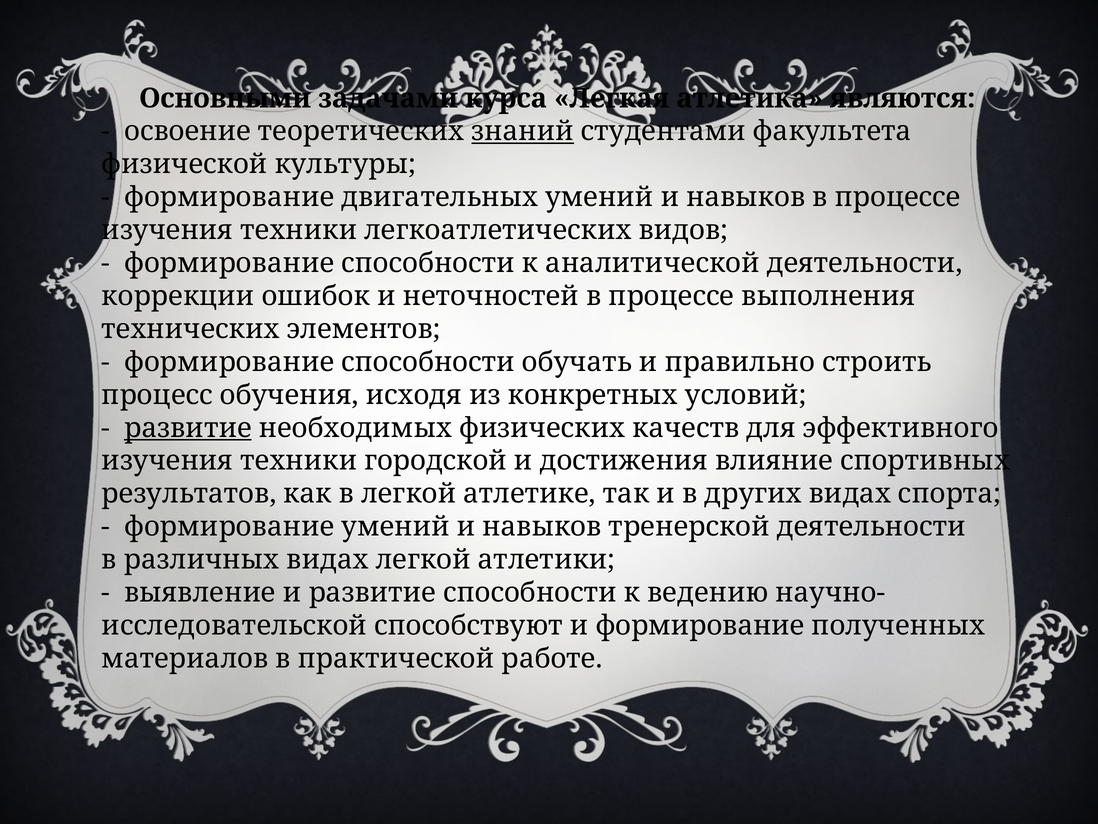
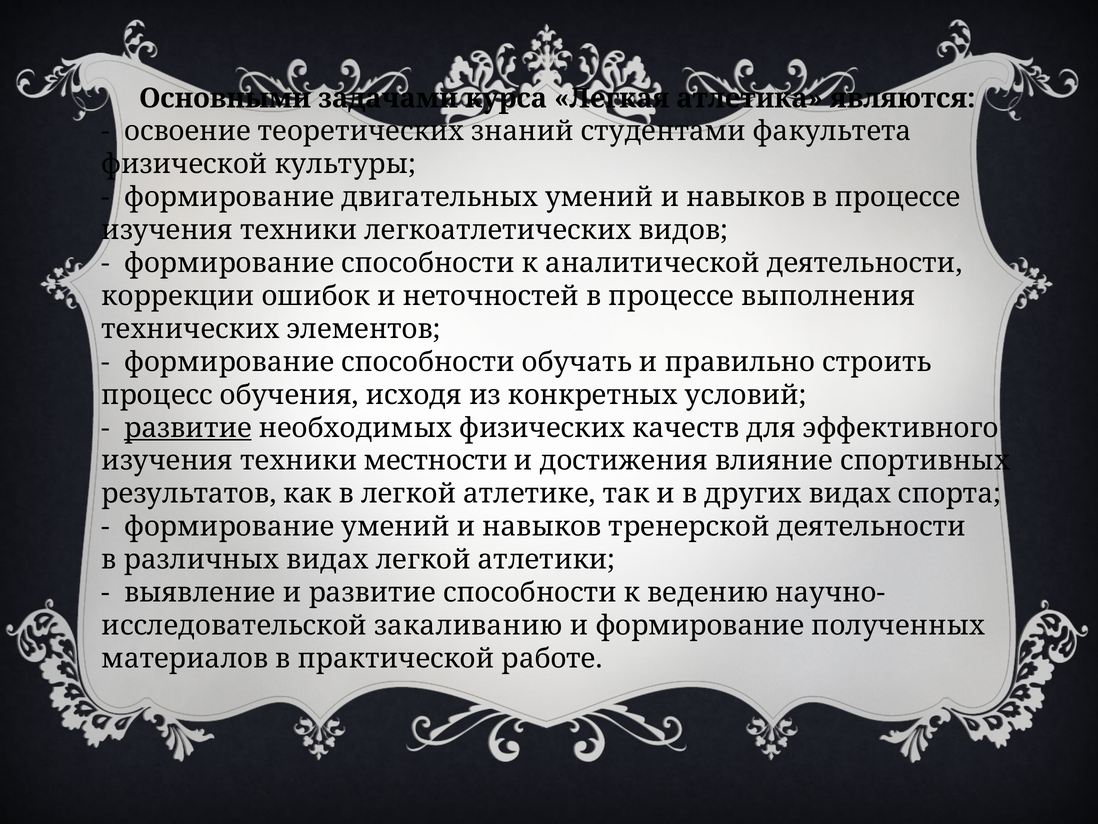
знаний underline: present -> none (523, 131)
городской: городской -> местности (436, 461)
способствуют: способствуют -> закаливанию (468, 625)
